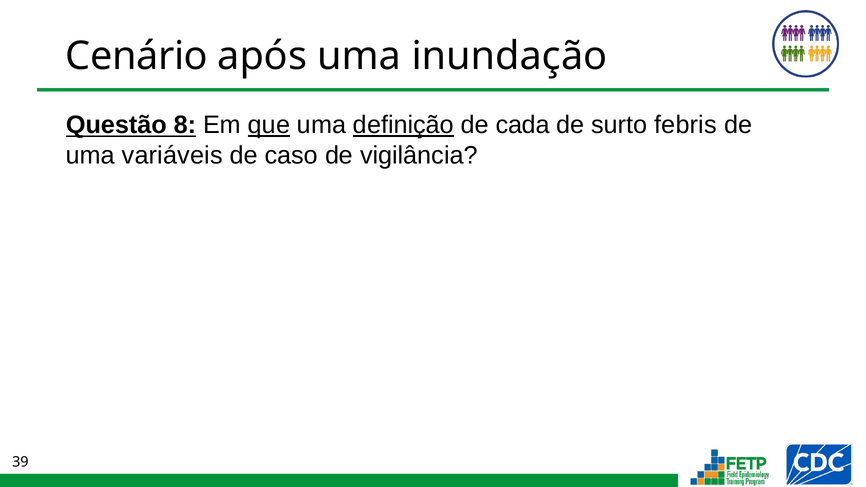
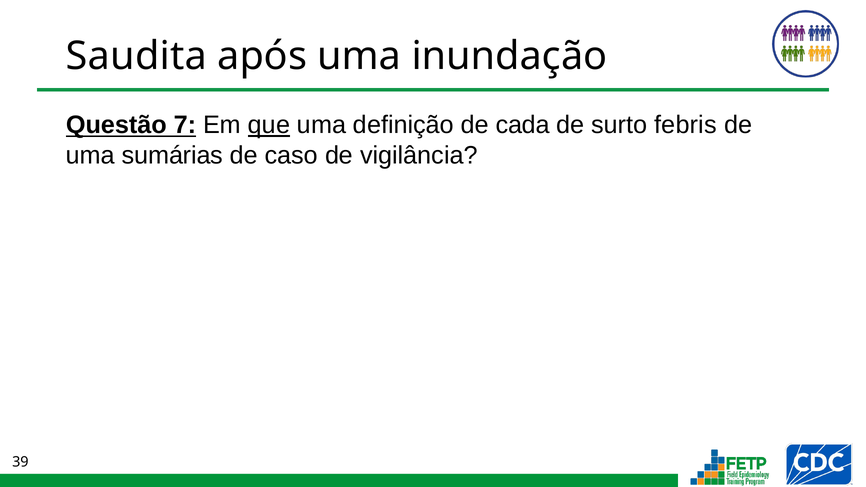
Cenário: Cenário -> Saudita (136, 56)
8: 8 -> 7 (185, 125)
definição underline: present -> none (403, 125)
variáveis: variáveis -> sumárias (172, 155)
